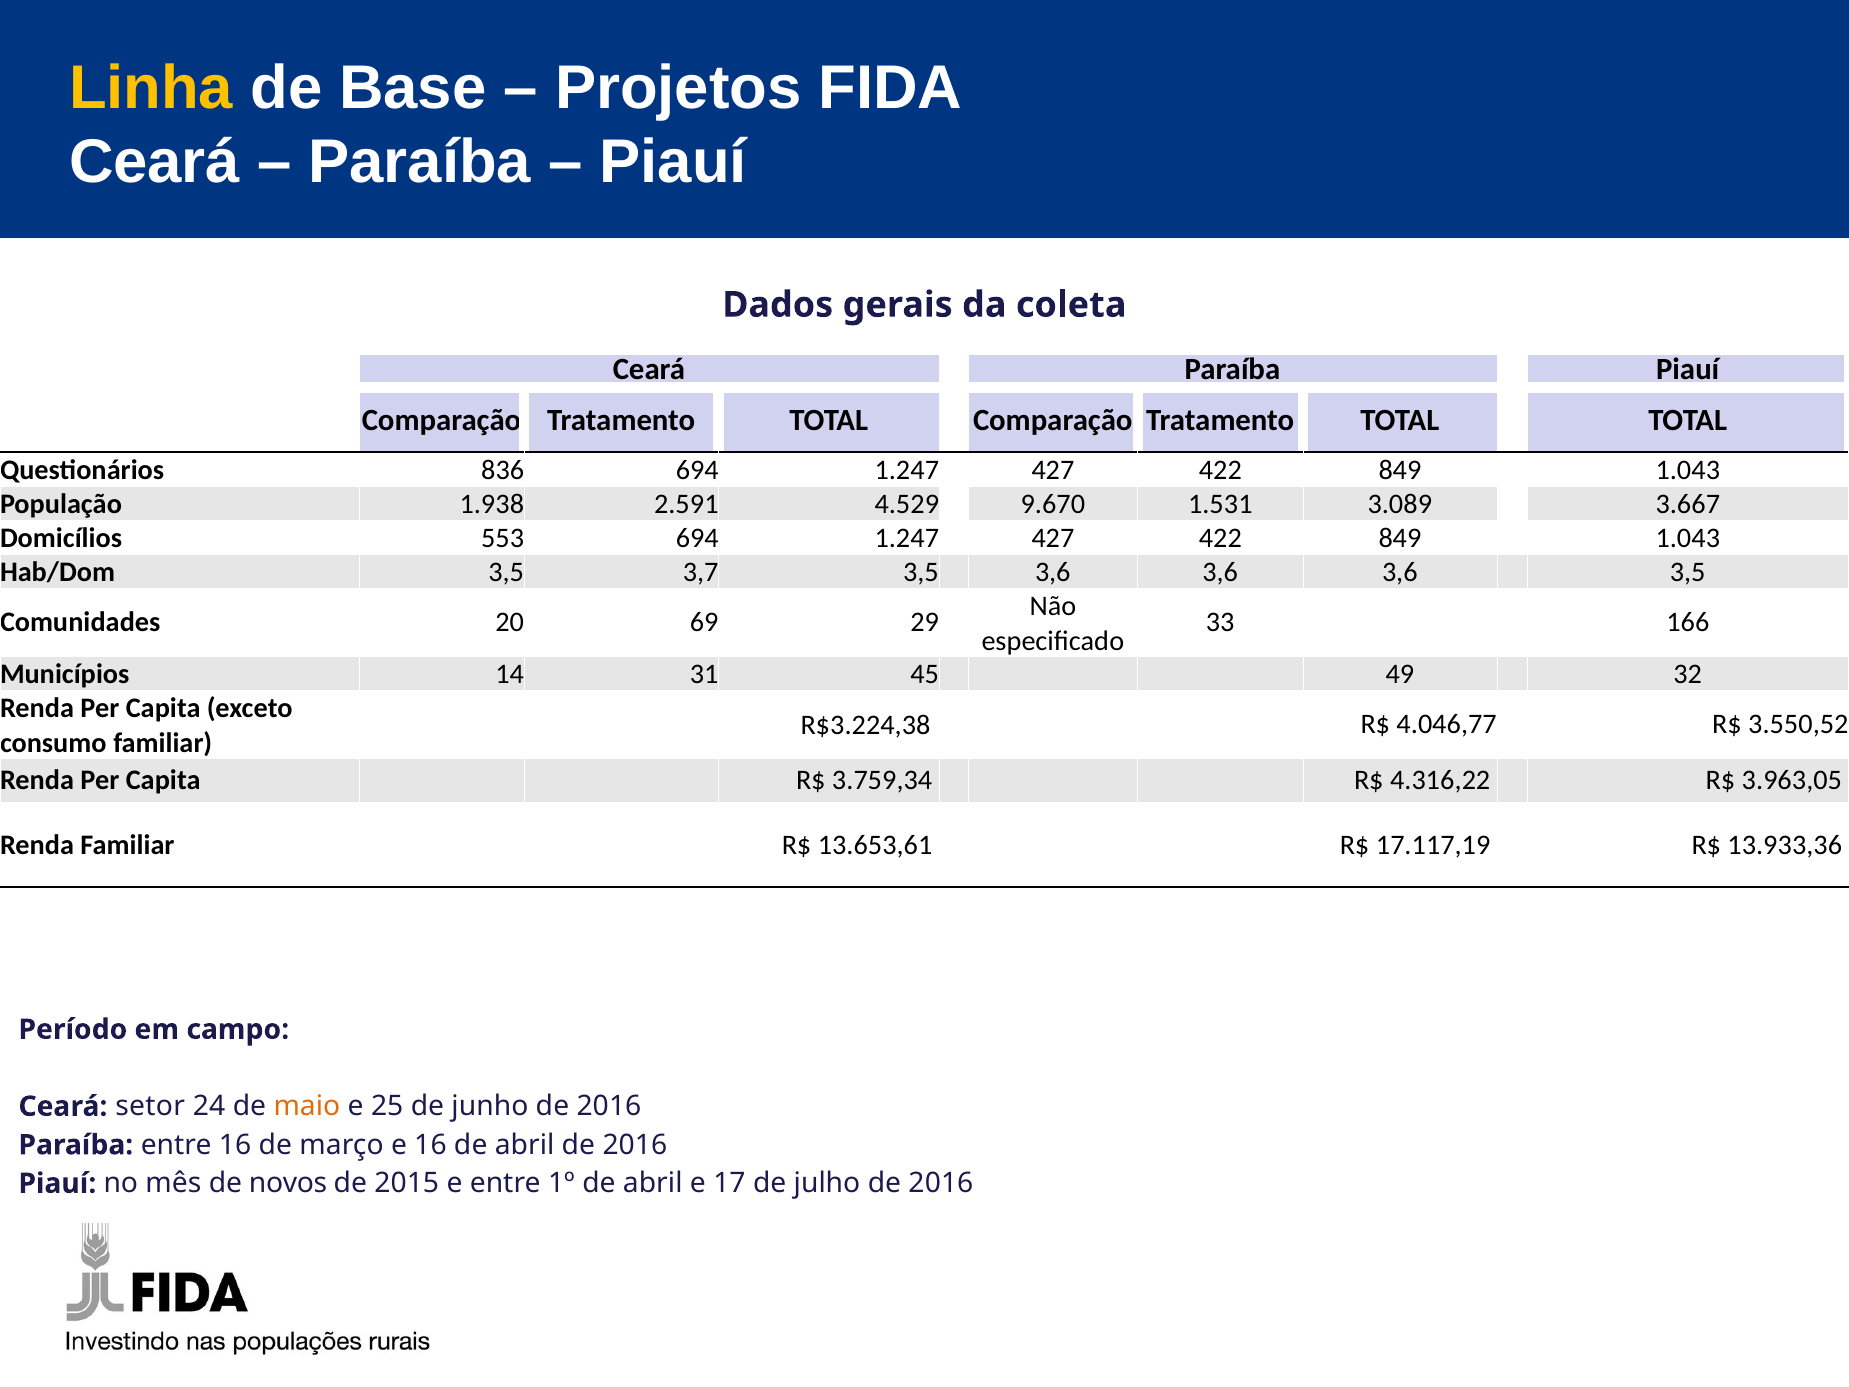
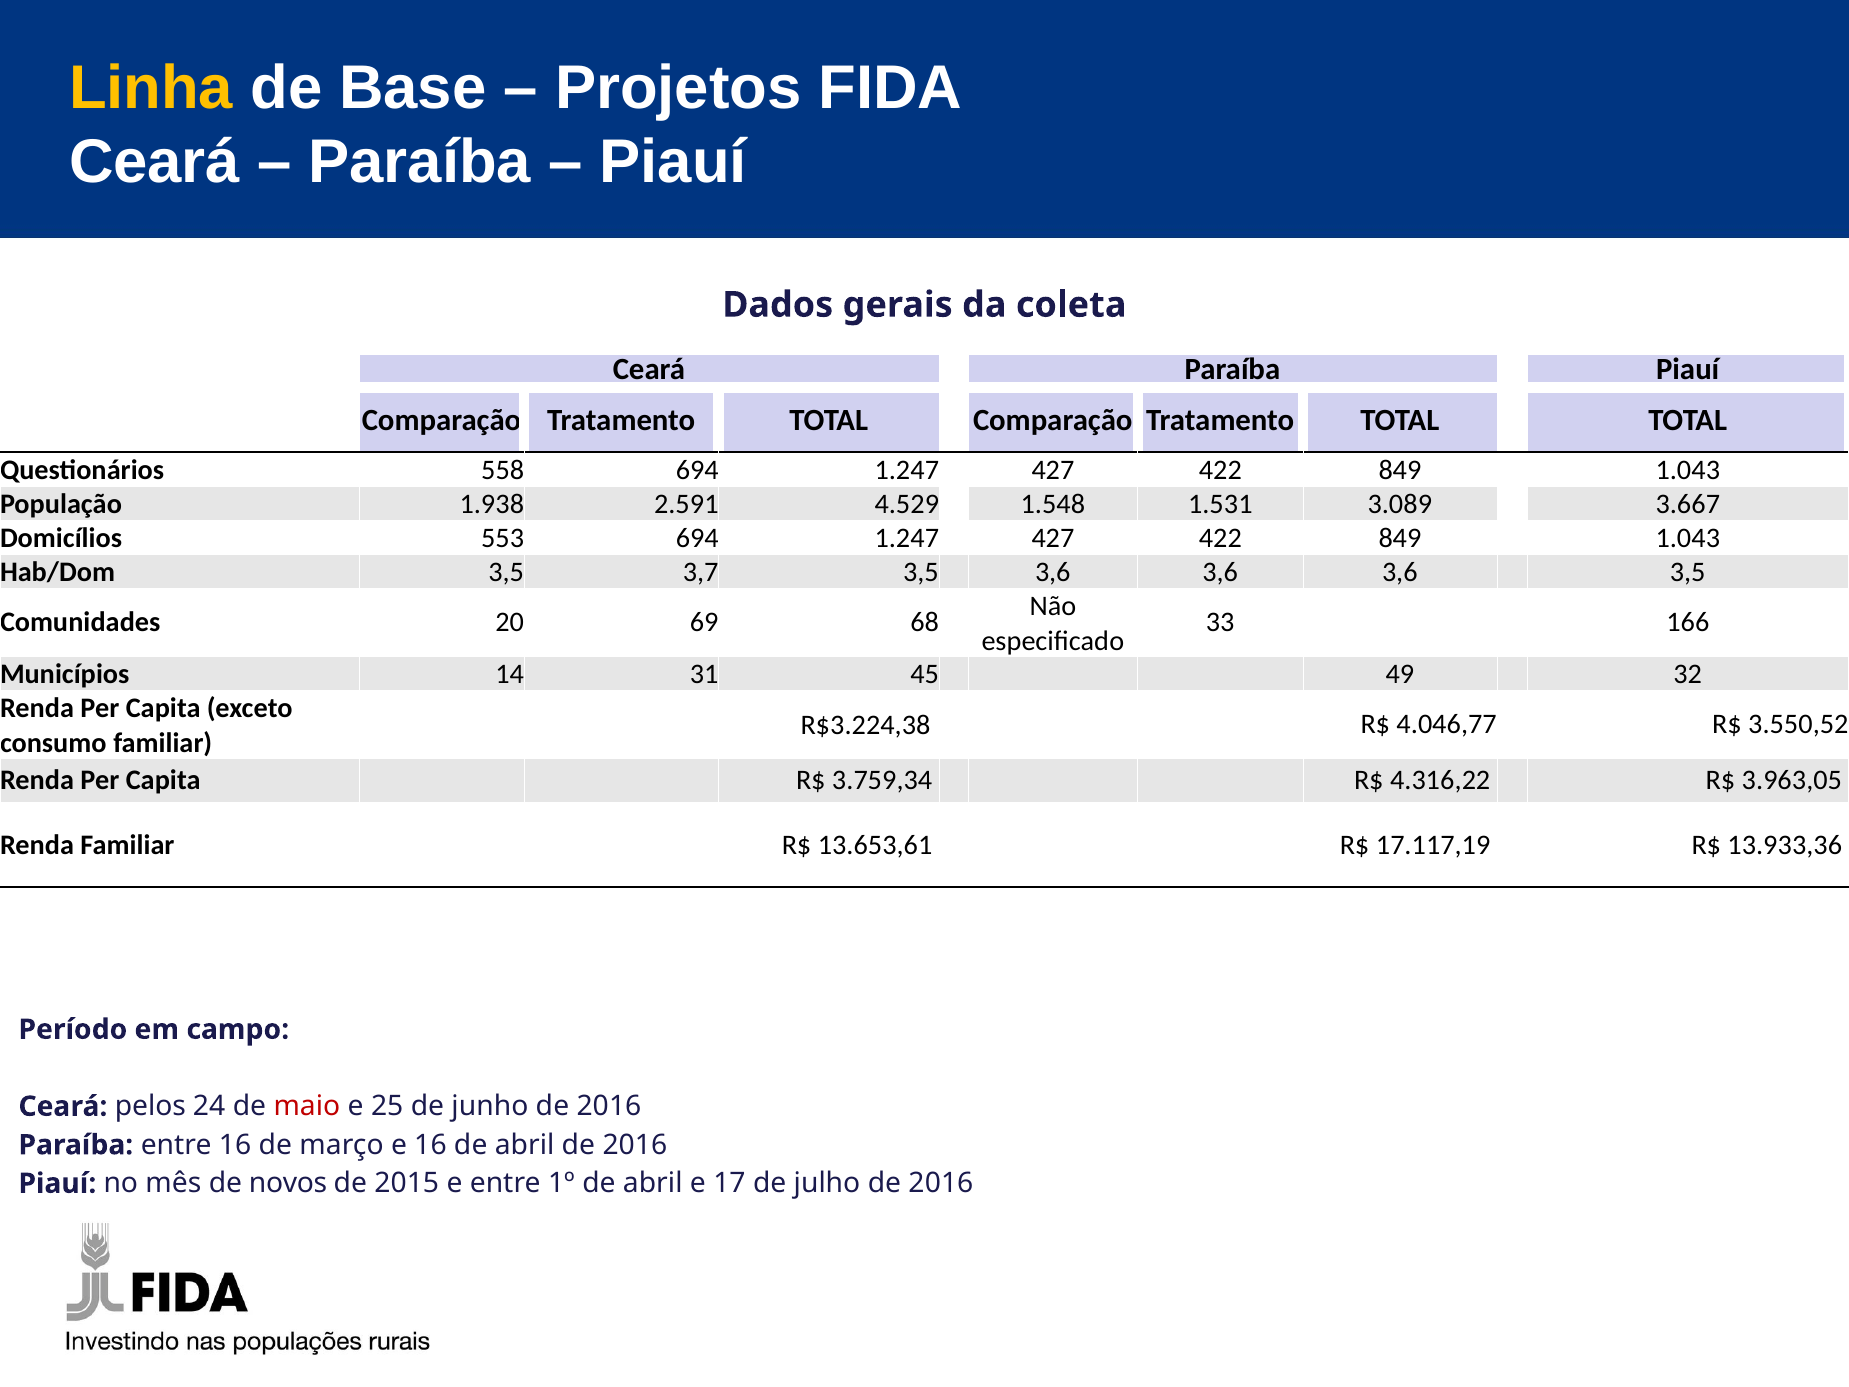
836: 836 -> 558 (503, 470)
9.670: 9.670 -> 1.548 (1053, 504)
29: 29 -> 68 (925, 622)
setor: setor -> pelos (150, 1106)
maio colour: orange -> red (307, 1106)
